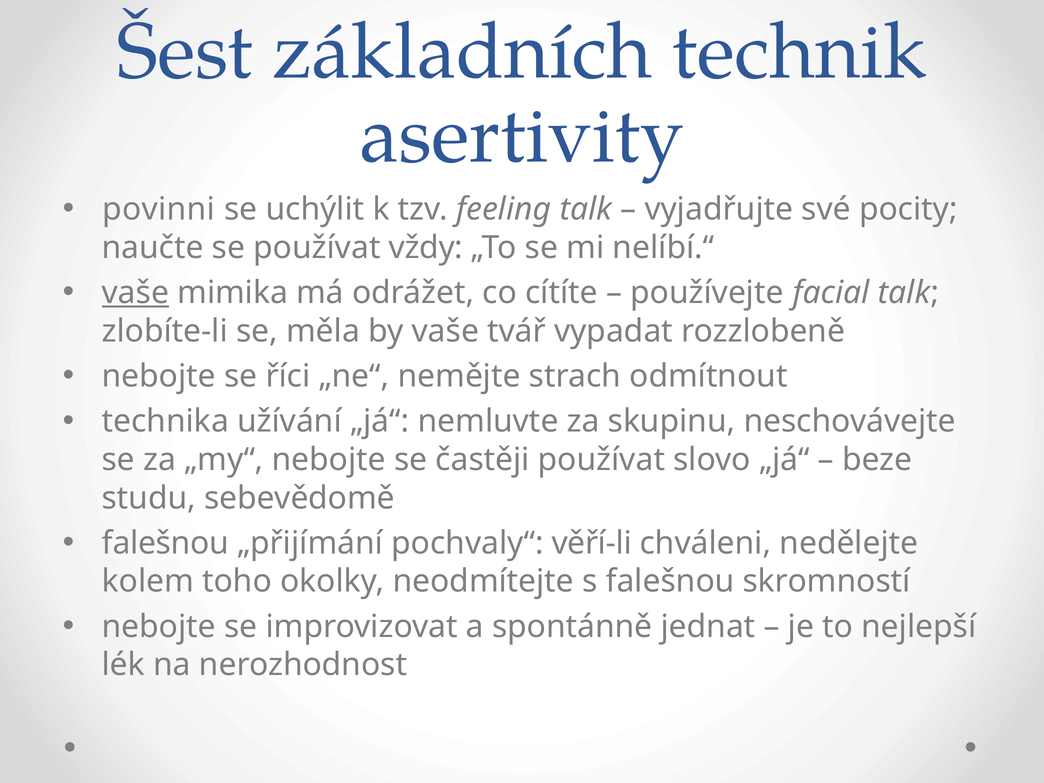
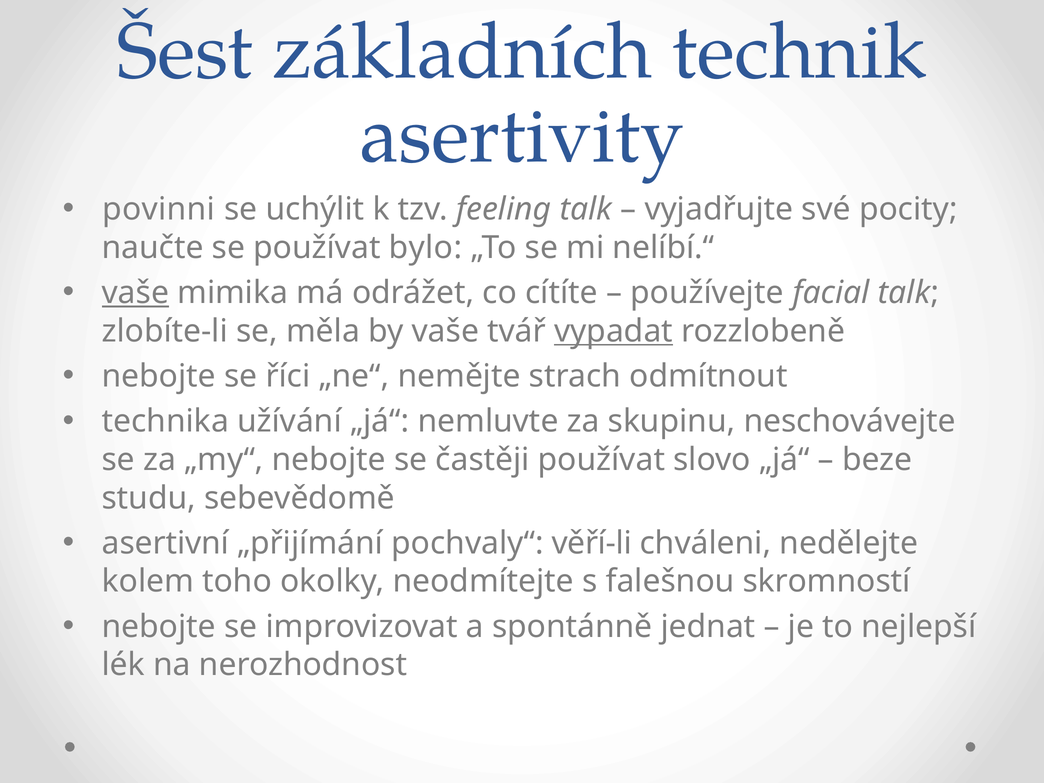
vždy: vždy -> bylo (426, 248)
vypadat underline: none -> present (613, 331)
falešnou: falešnou -> asertivní (165, 543)
